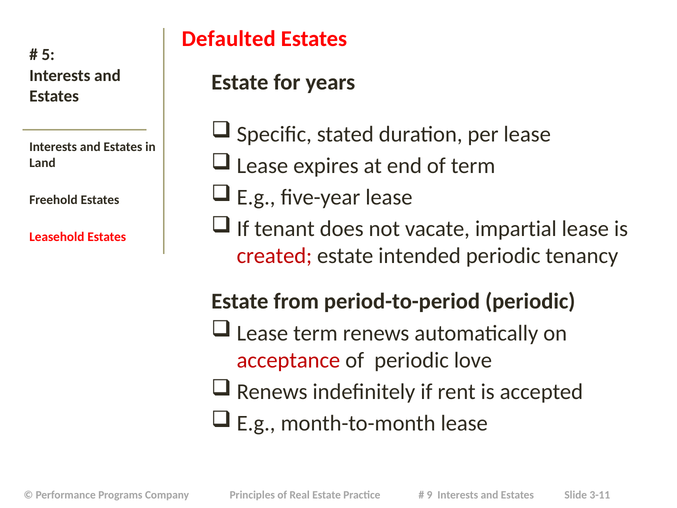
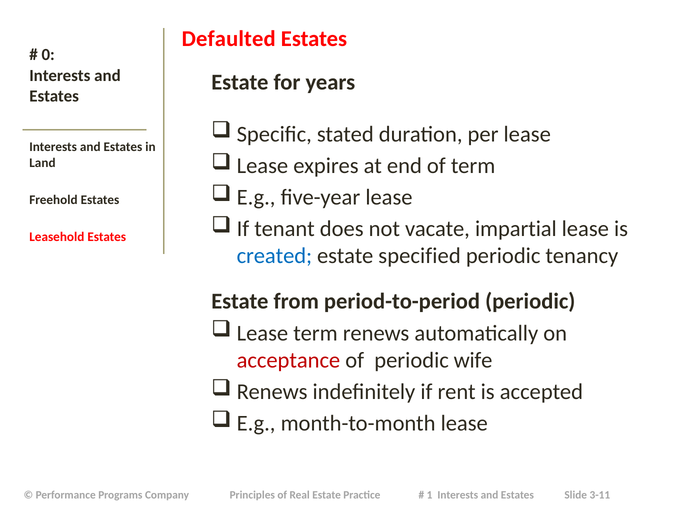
5: 5 -> 0 (48, 55)
created colour: red -> blue (274, 256)
intended: intended -> specified (420, 256)
love: love -> wife (473, 360)
9: 9 -> 1 (429, 495)
